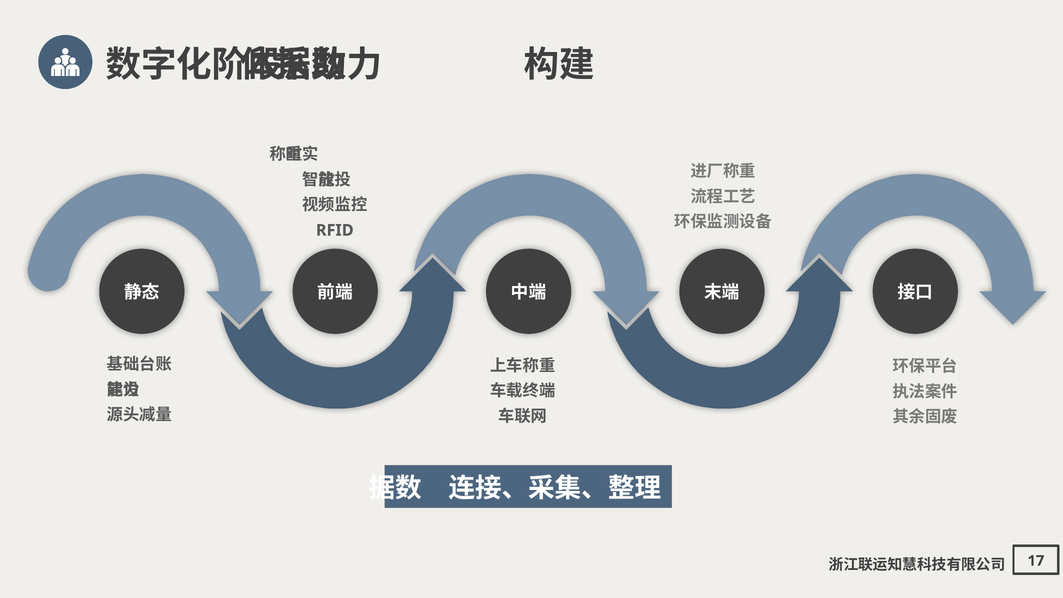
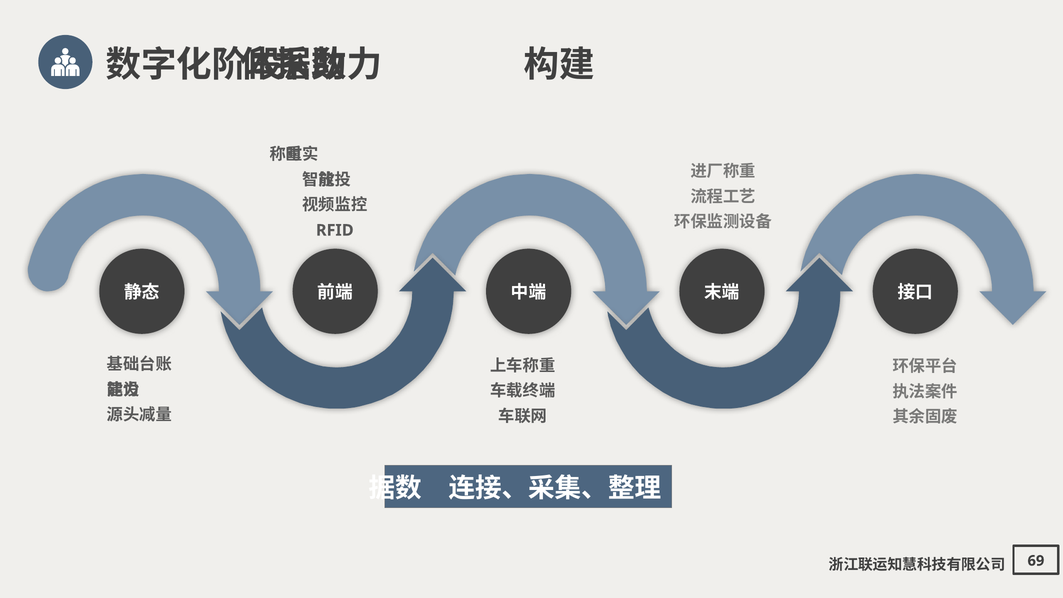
17: 17 -> 69 (1036, 561)
